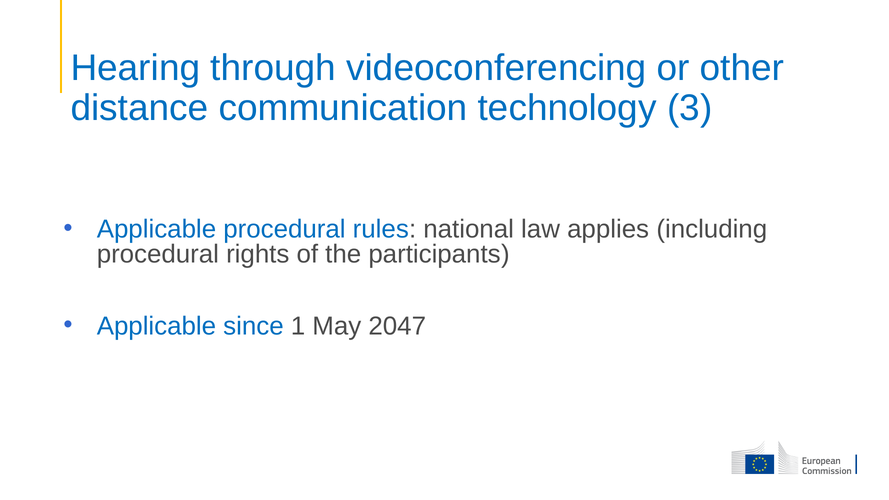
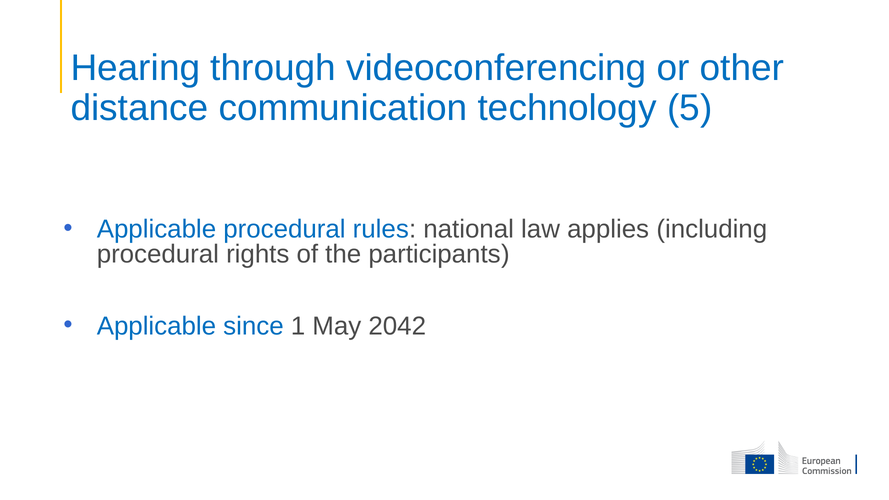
3: 3 -> 5 (690, 108)
2047: 2047 -> 2042 (397, 326)
